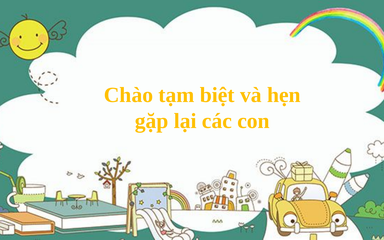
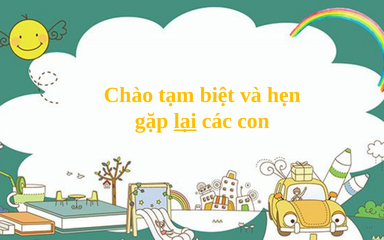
lại underline: none -> present (185, 121)
